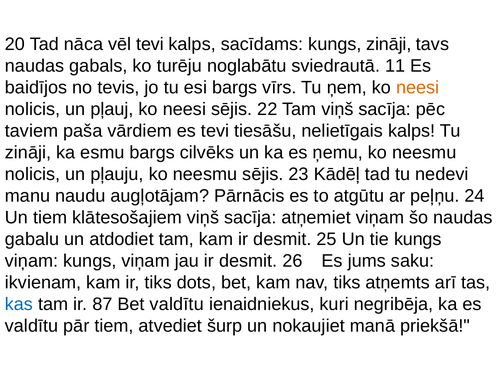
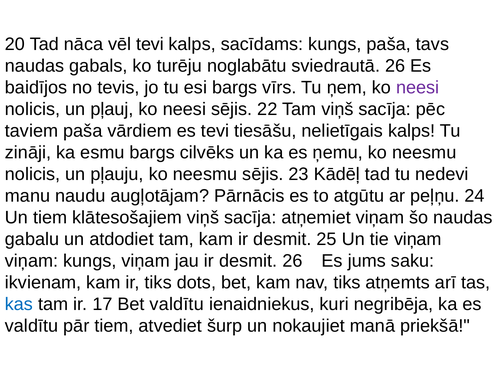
kungs zināji: zināji -> paša (389, 44)
sviedrautā 11: 11 -> 26 (395, 66)
neesi colour: orange -> purple (418, 88)
tie kungs: kungs -> viņam (418, 240)
87: 87 -> 17 (102, 305)
